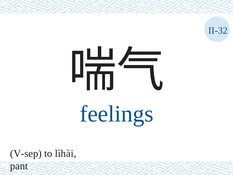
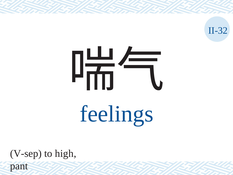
lìhài: lìhài -> high (66, 153)
